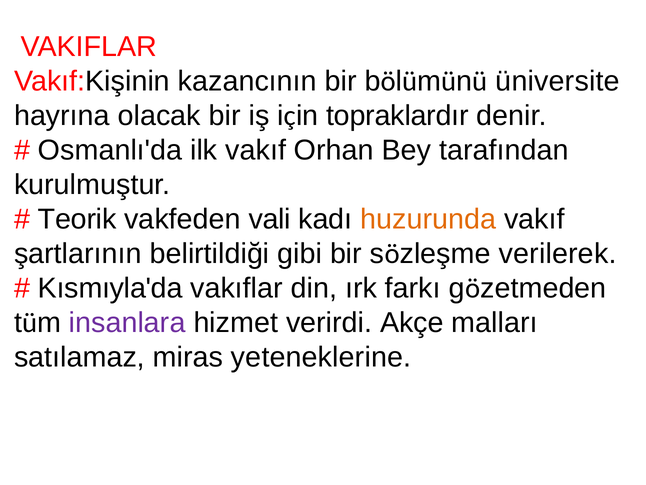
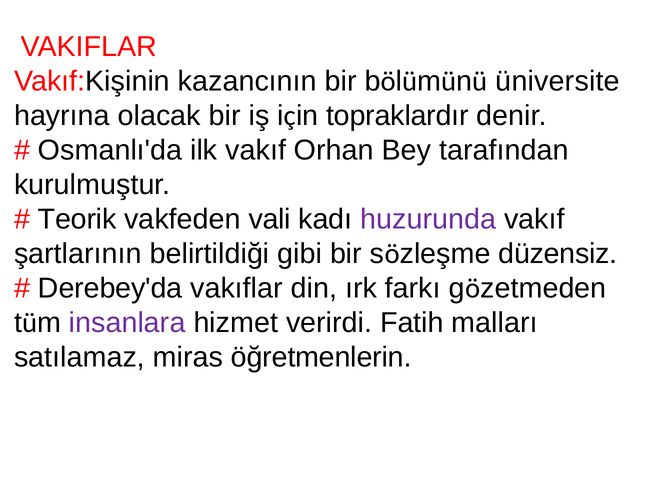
huzurunda colour: orange -> purple (428, 219)
verilerek: verilerek -> düzensiz (558, 254)
Kısmıyla'da: Kısmıyla'da -> Derebey'da (110, 288)
Akçe: Akçe -> Fatih (412, 323)
yeteneklerine: yeteneklerine -> öğretmenlerin (321, 357)
